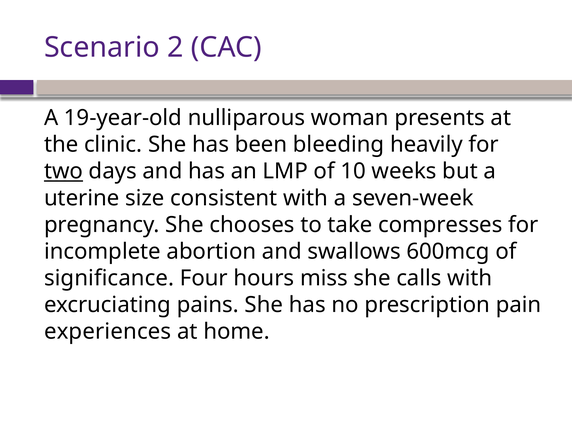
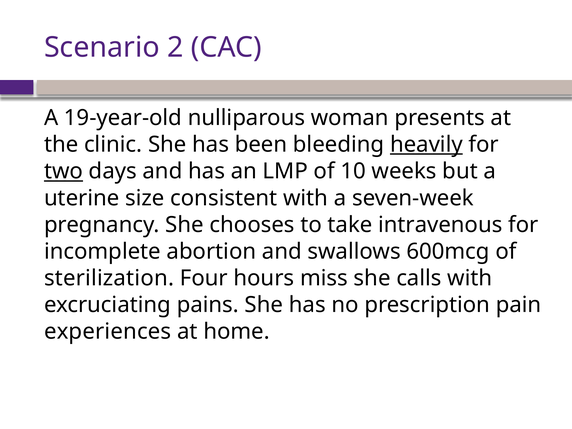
heavily underline: none -> present (426, 145)
compresses: compresses -> intravenous (440, 225)
significance: significance -> sterilization (109, 278)
